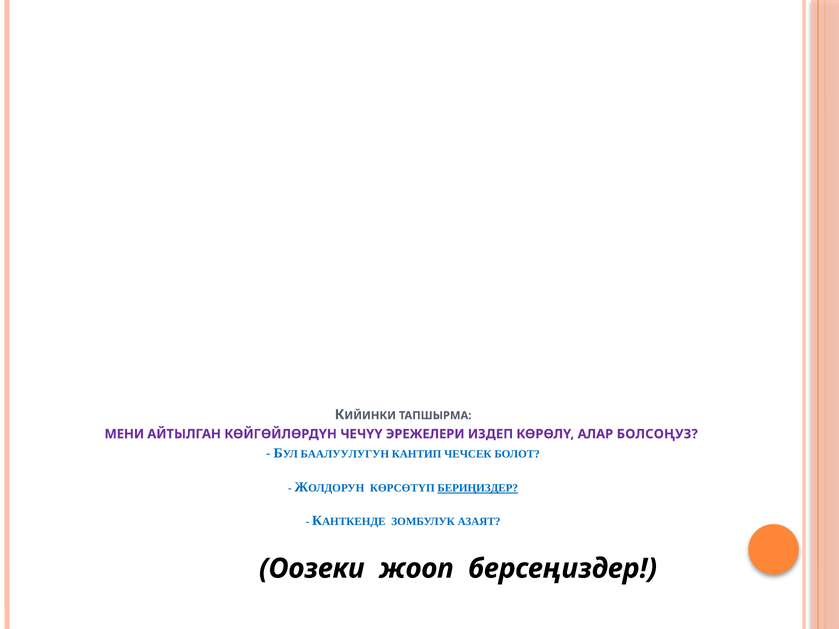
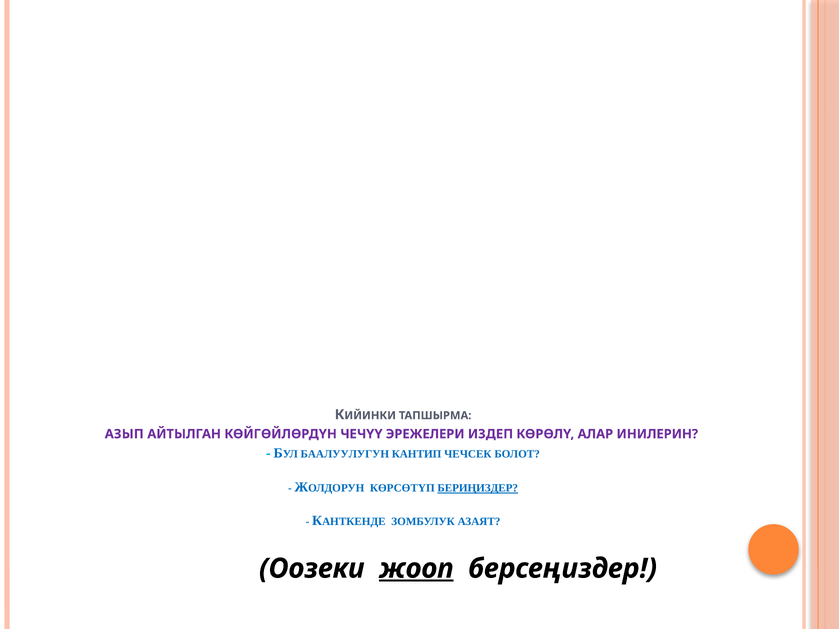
МЕНИ: МЕНИ -> АЗЫП (124, 434)
БОЛСОҢУЗ: БОЛСОҢУЗ -> ИНИЛЕРИН (657, 434)
жооп underline: none -> present (416, 569)
